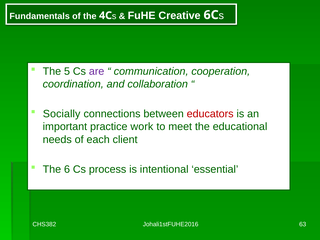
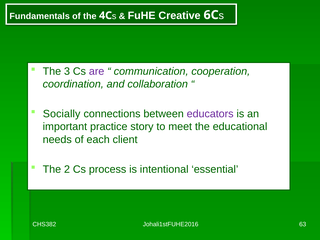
5: 5 -> 3 (67, 71)
educators colour: red -> purple (210, 114)
work: work -> story (142, 127)
6: 6 -> 2 (67, 169)
